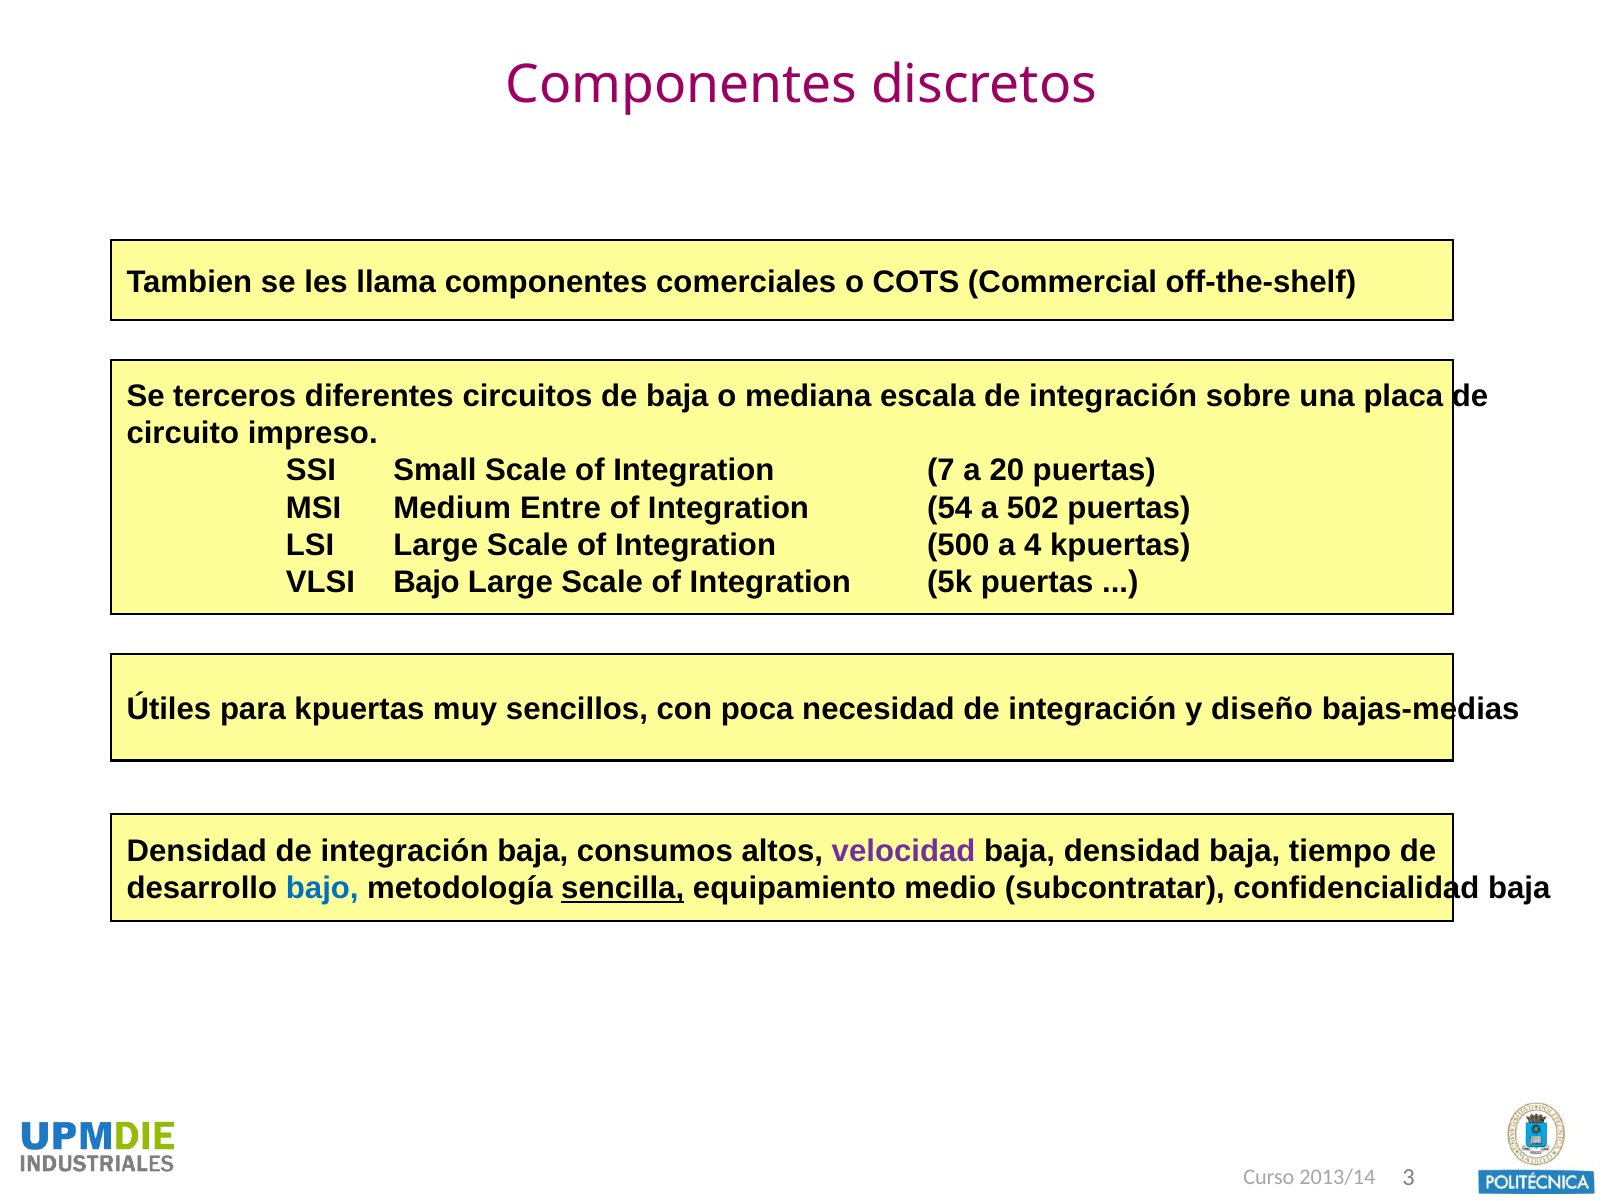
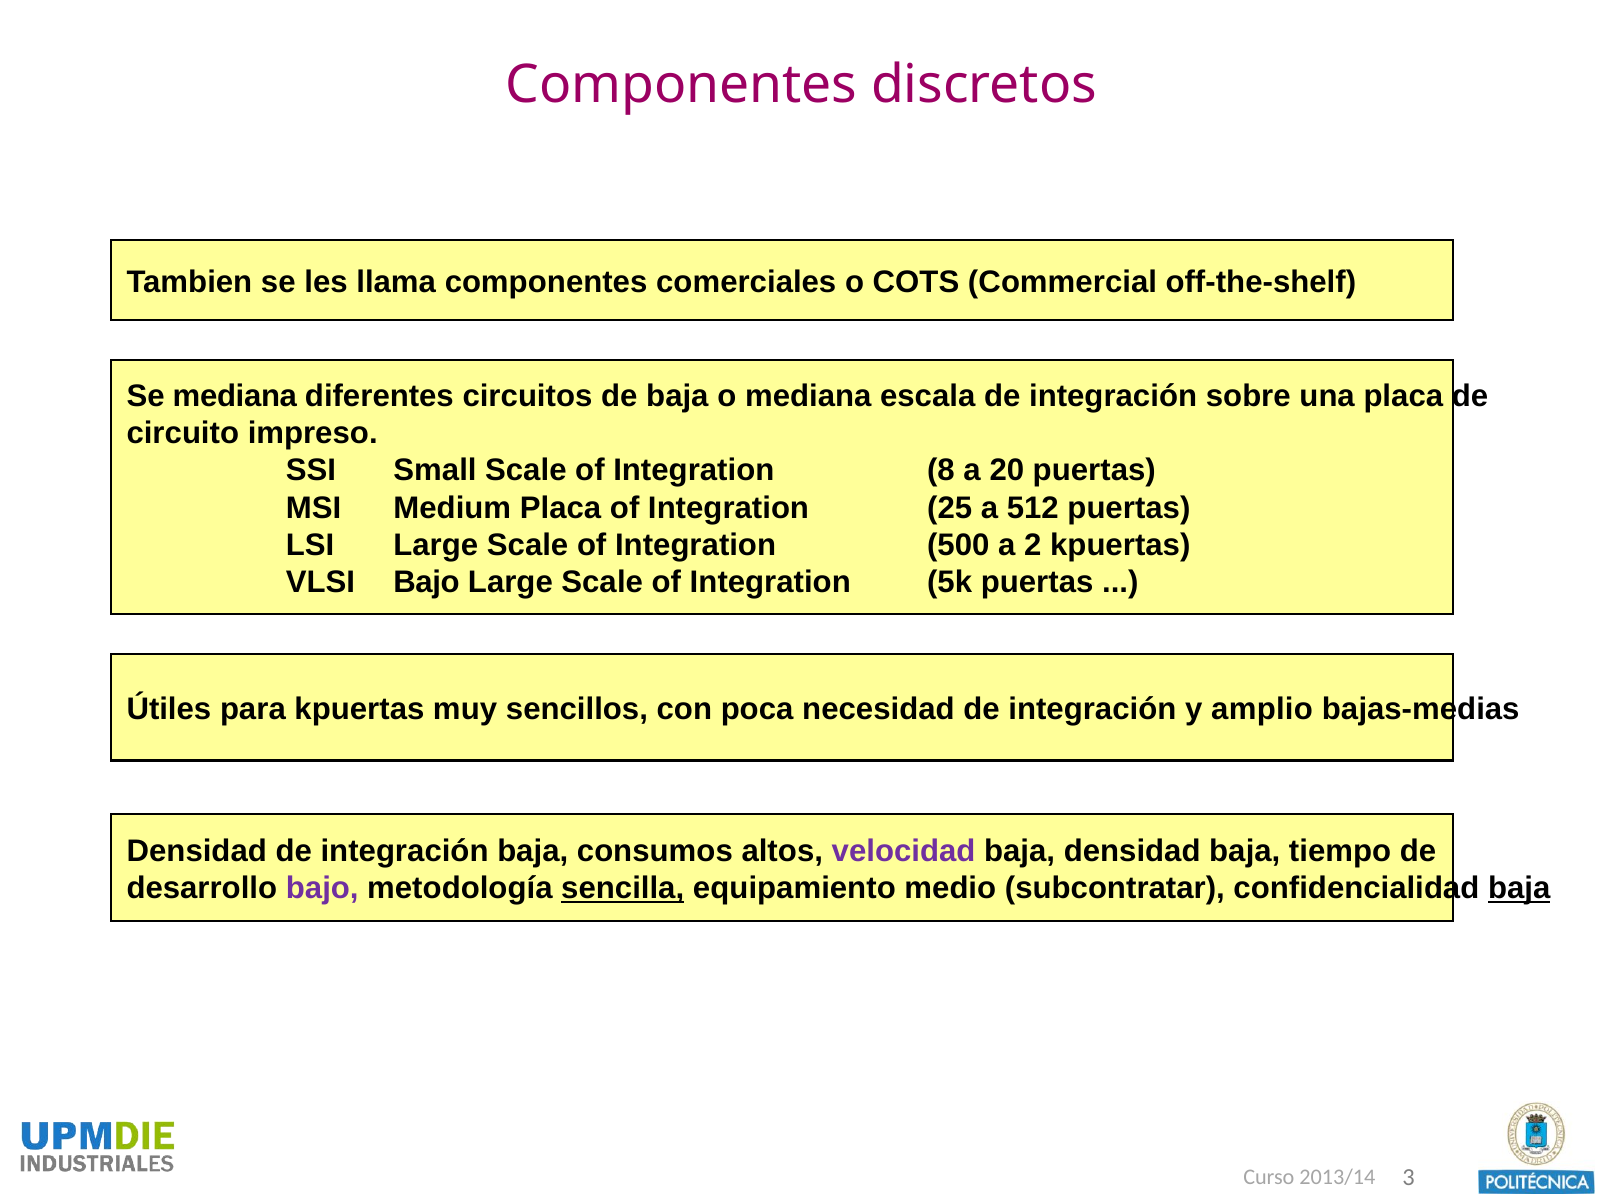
Se terceros: terceros -> mediana (235, 396)
7: 7 -> 8 (941, 470)
Medium Entre: Entre -> Placa (561, 508)
54: 54 -> 25 (950, 508)
502: 502 -> 512 (1033, 508)
4: 4 -> 2 (1033, 545)
diseño: diseño -> amplio (1262, 709)
bajo colour: blue -> purple (322, 888)
baja underline: none -> present (1519, 888)
